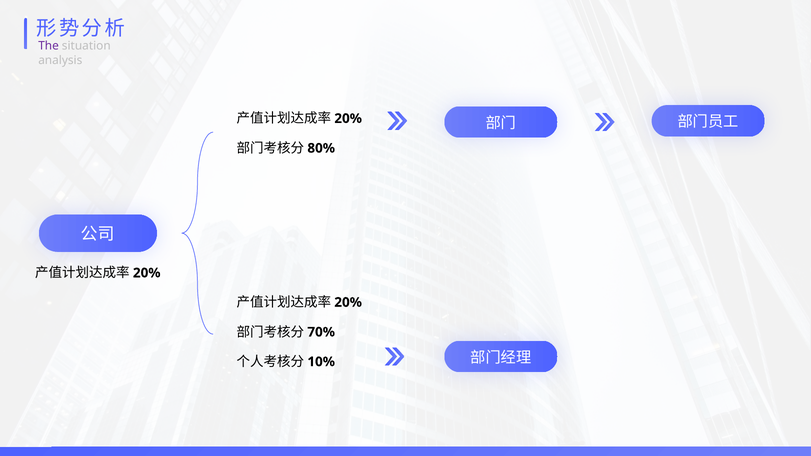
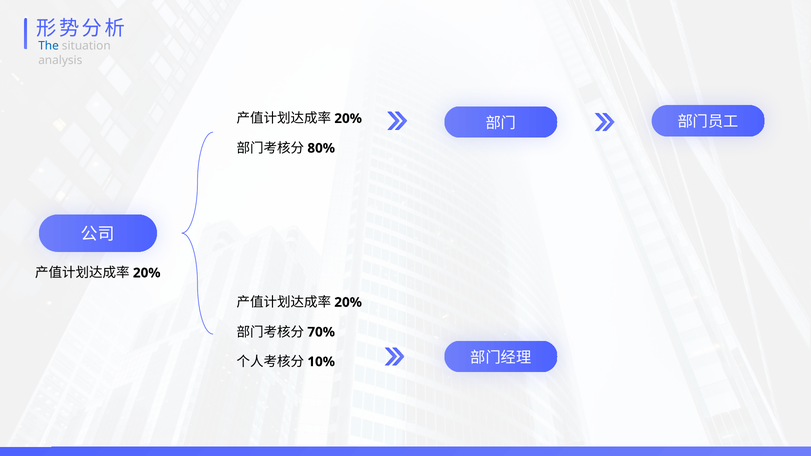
The colour: purple -> blue (49, 46)
